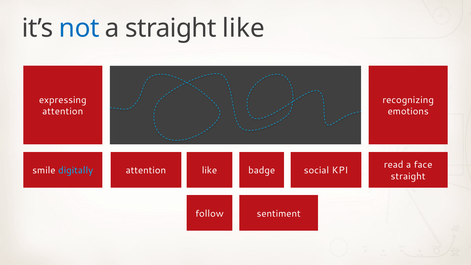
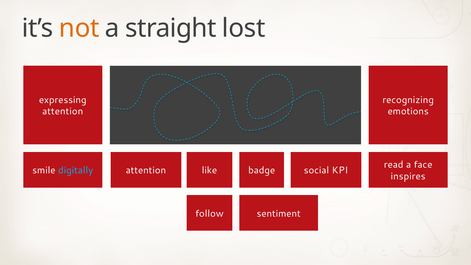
not colour: blue -> orange (79, 28)
straight like: like -> lost (244, 28)
straight: straight -> inspires (408, 176)
